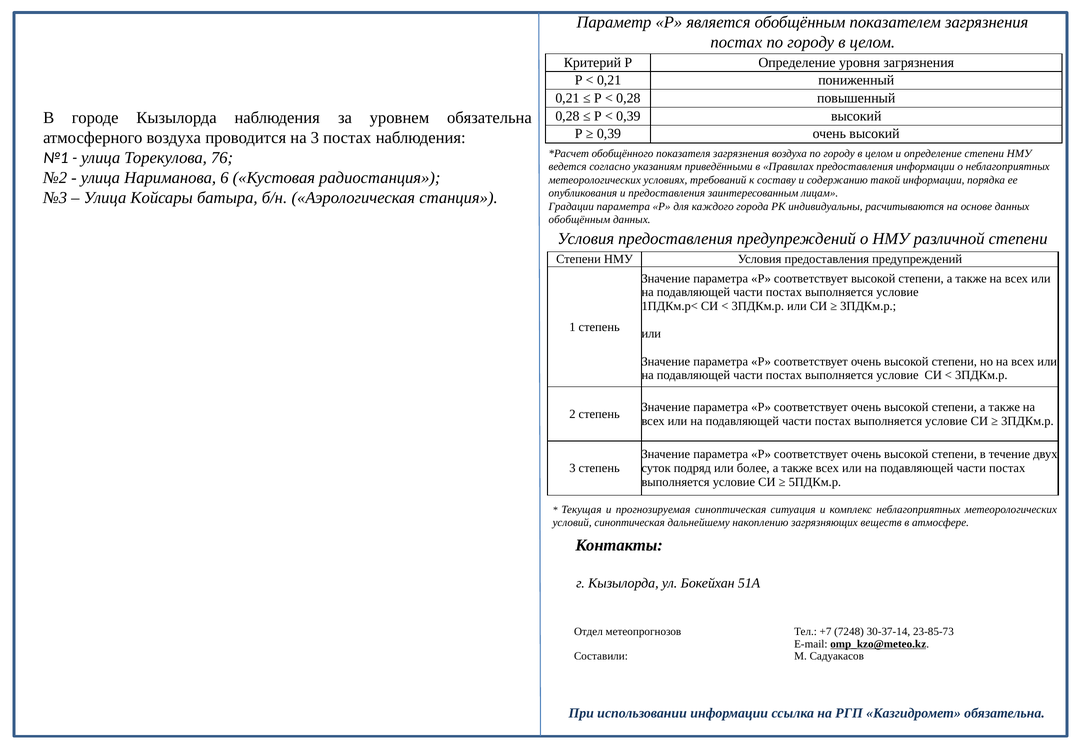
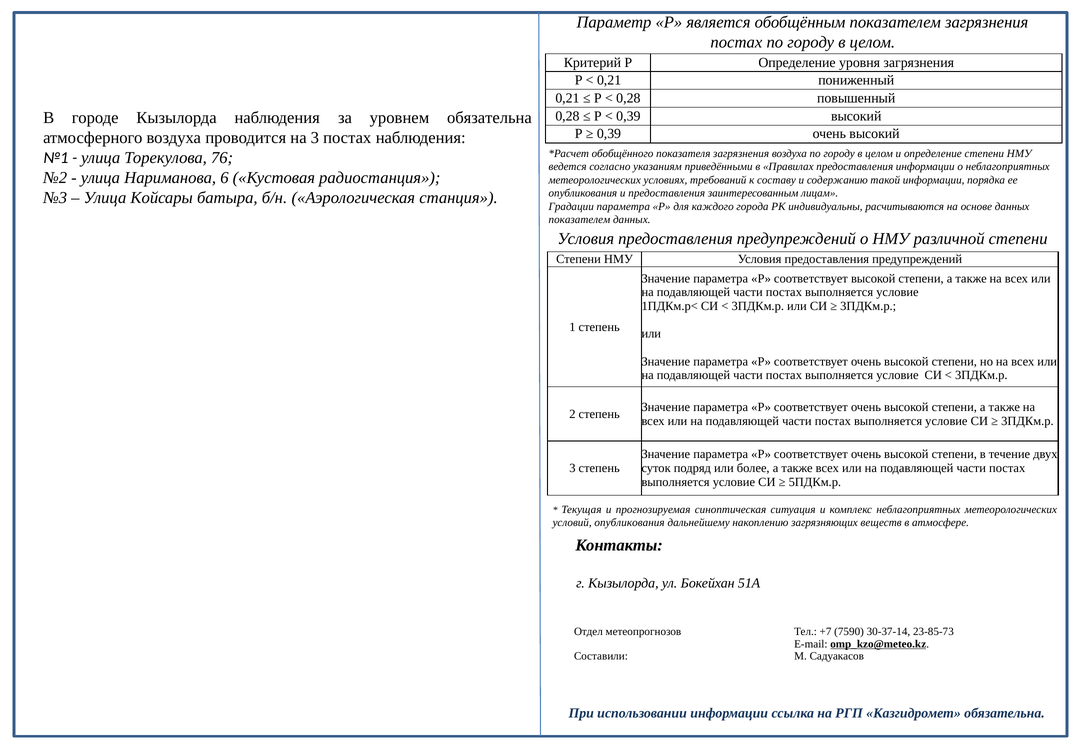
обобщённым: обобщённым -> показателем (579, 220)
условий синоптическая: синоптическая -> опубликования (630, 522)
7248: 7248 -> 7590 (849, 631)
